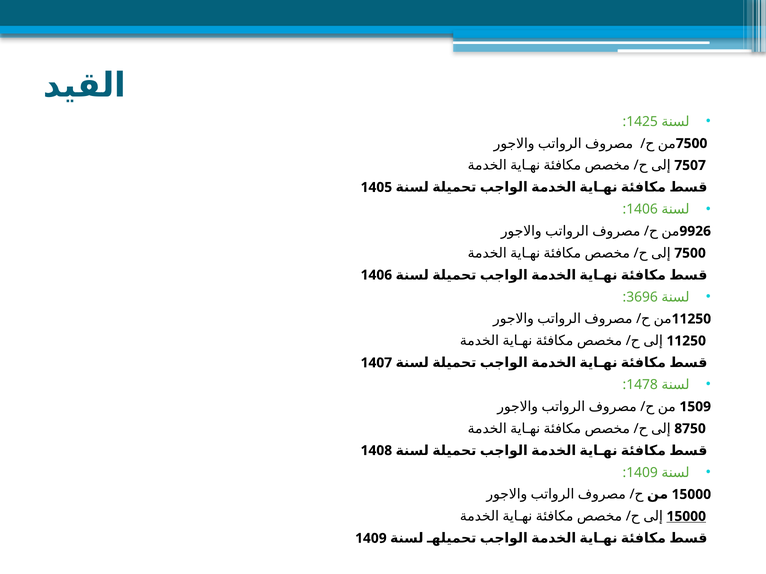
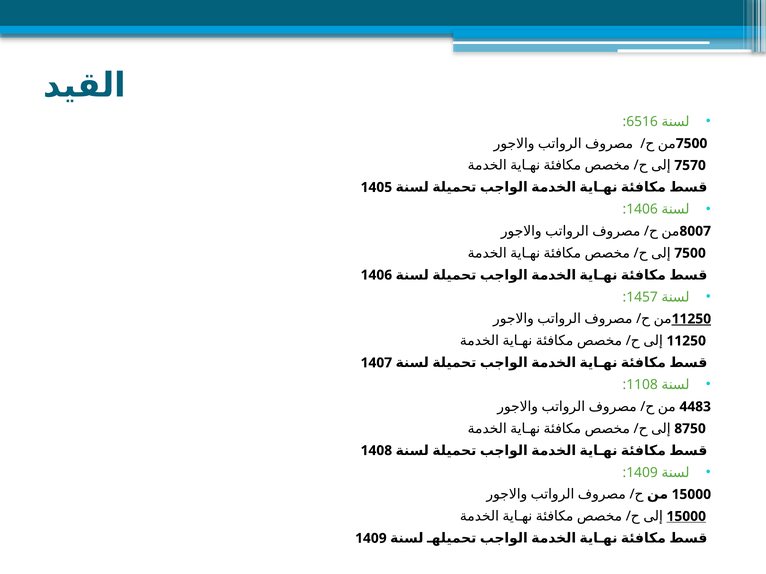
1425: 1425 -> 6516 (642, 122)
7507: 7507 -> 7570 (690, 166)
9926: 9926 -> 8007 (695, 231)
3696: 3696 -> 1457 (642, 297)
11250 underline: none -> present (691, 319)
1478: 1478 -> 1108 (642, 385)
1509: 1509 -> 4483 (695, 407)
